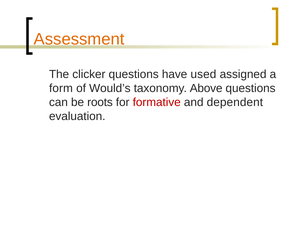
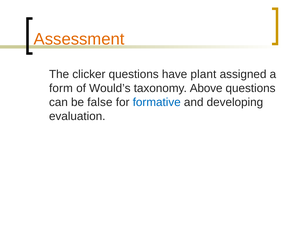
used: used -> plant (203, 75)
roots: roots -> false (100, 103)
formative colour: red -> blue (157, 103)
dependent: dependent -> developing (235, 103)
